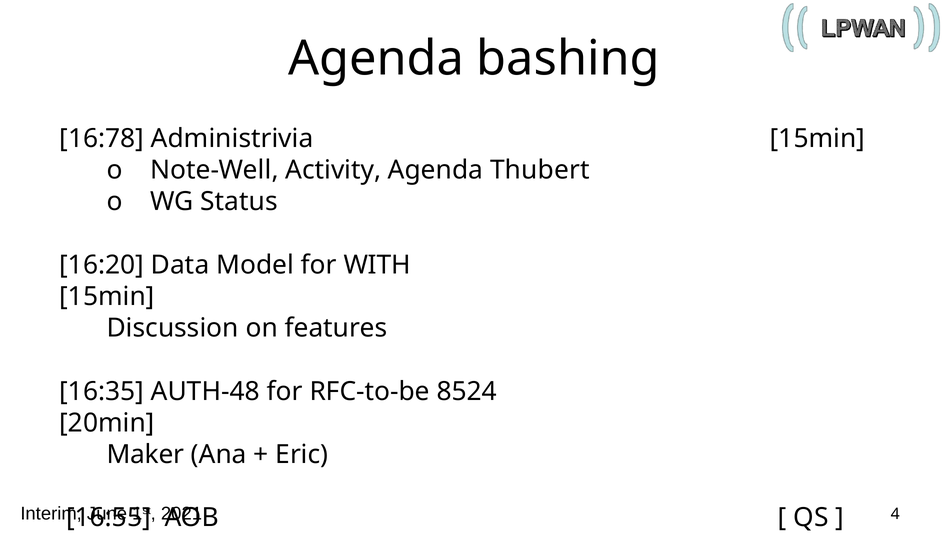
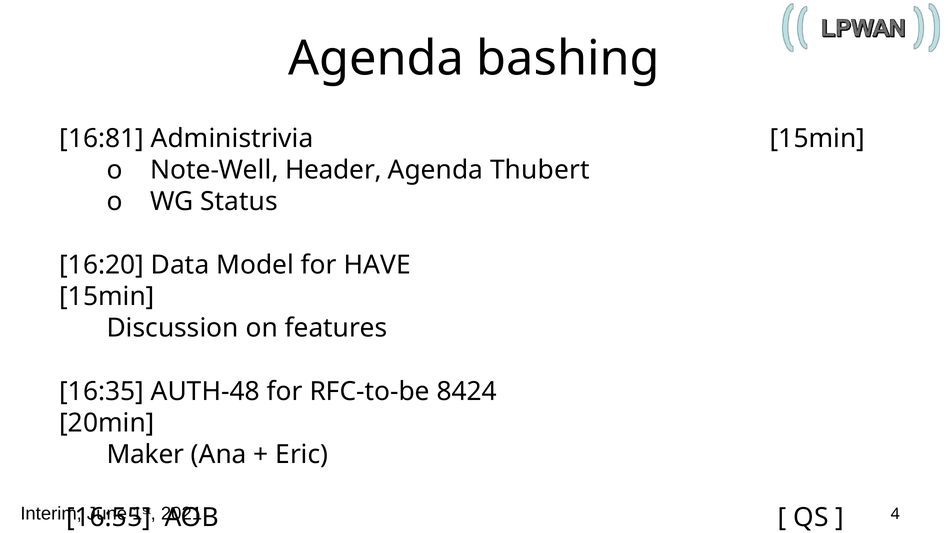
16:78: 16:78 -> 16:81 (102, 139)
Activity: Activity -> Header (333, 170)
WITH: WITH -> HAVE (377, 265)
8524: 8524 -> 8424 (467, 392)
